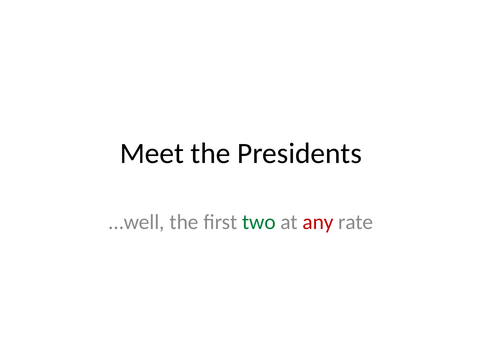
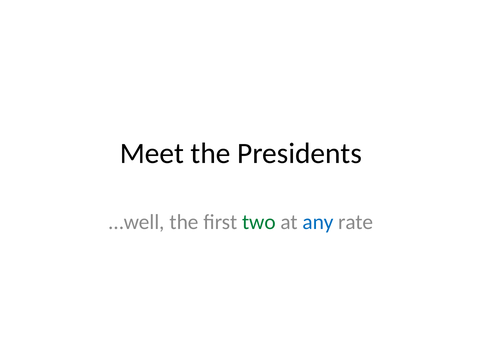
any colour: red -> blue (318, 222)
